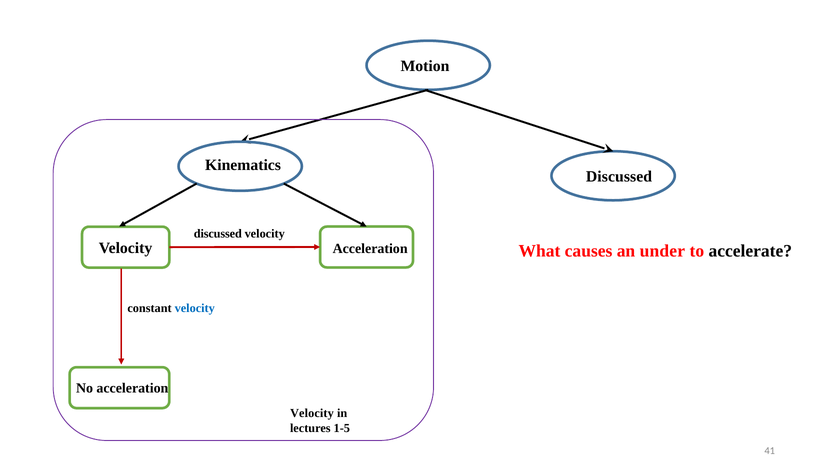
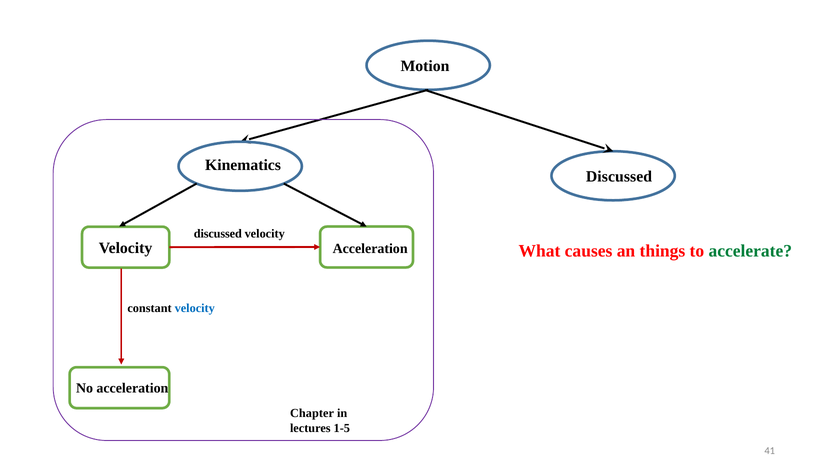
under: under -> things (662, 251)
accelerate colour: black -> green (750, 251)
Velocity: Velocity -> Chapter (312, 413)
